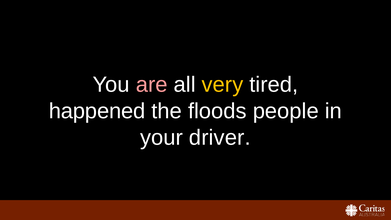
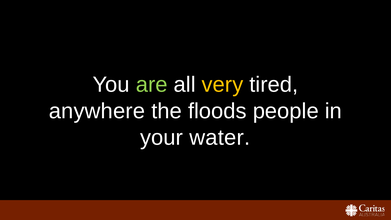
are colour: pink -> light green (152, 85)
happened: happened -> anywhere (97, 111)
driver: driver -> water (220, 137)
